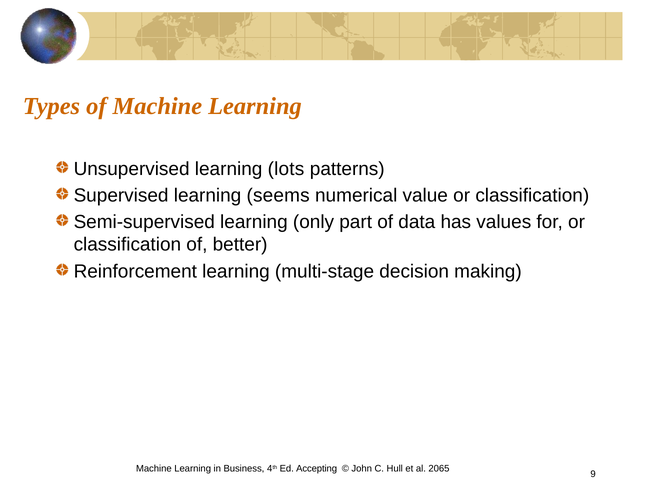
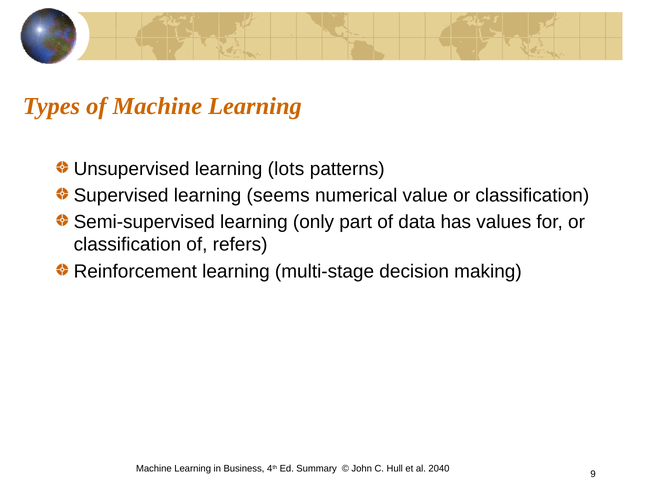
better: better -> refers (240, 245)
Accepting: Accepting -> Summary (317, 469)
2065: 2065 -> 2040 (439, 469)
